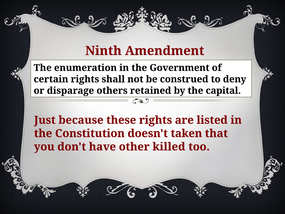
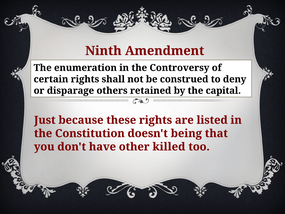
Government: Government -> Controversy (179, 68)
taken: taken -> being (186, 133)
